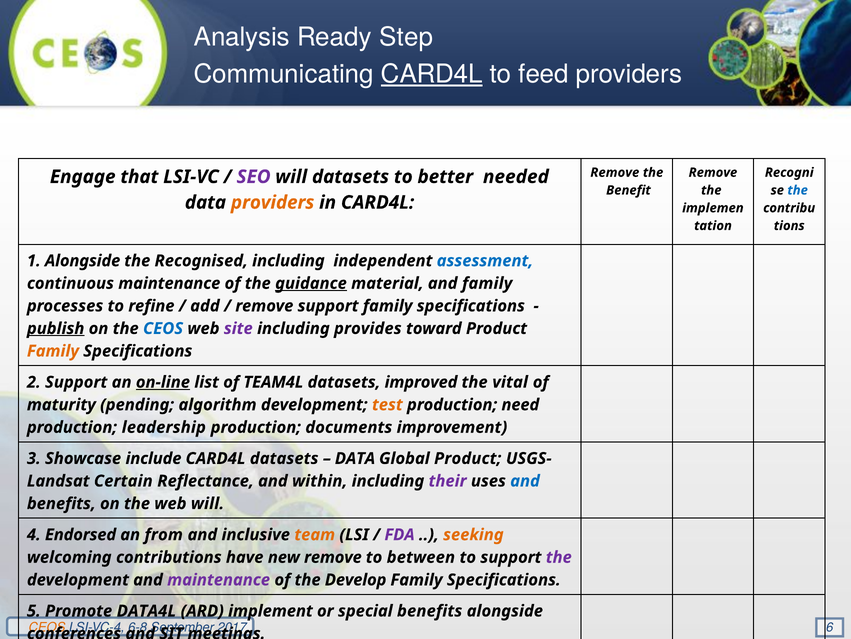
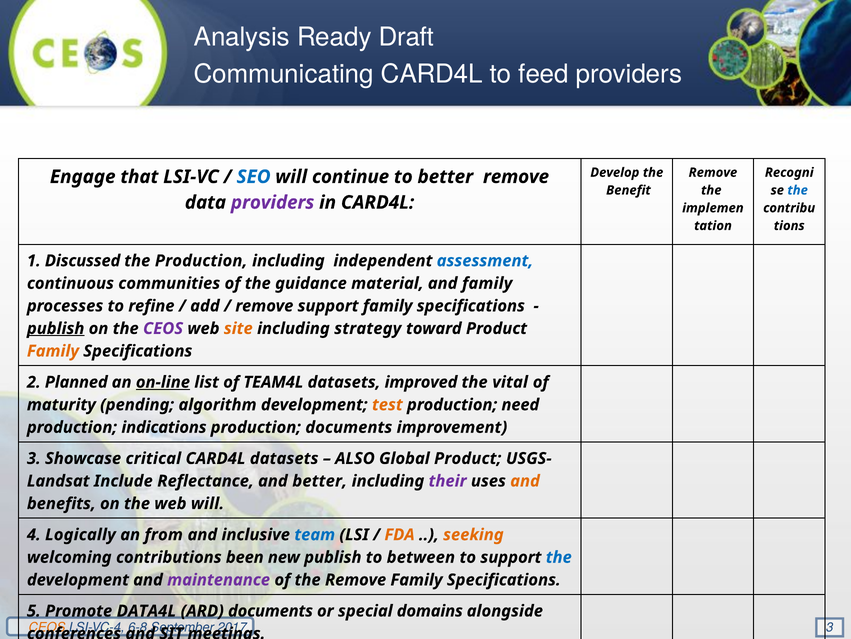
Step: Step -> Draft (406, 37)
CARD4L underline: present -> none (432, 74)
Remove: Remove -> Develop (615, 172)
SEO colour: purple -> blue (254, 177)
will datasets: datasets -> continue (351, 177)
better needed: needed -> remove (516, 177)
providers colour: orange -> purple (273, 202)
1 Alongside: Alongside -> Discussed (83, 260)
the Recognised: Recognised -> Production (201, 260)
continuous maintenance: maintenance -> communities (169, 283)
guidance underline: present -> none (311, 283)
CEOS colour: blue -> purple (163, 328)
site colour: purple -> orange (238, 328)
provides: provides -> strategy (368, 328)
2 Support: Support -> Planned (76, 382)
leadership: leadership -> indications (164, 427)
include: include -> critical (153, 458)
DATA: DATA -> ALSO (355, 458)
Certain: Certain -> Include (123, 481)
and within: within -> better (320, 481)
and colour: blue -> orange (525, 481)
Endorsed: Endorsed -> Logically (80, 534)
team colour: orange -> blue (315, 534)
FDA colour: purple -> orange (400, 534)
have: have -> been (245, 557)
new remove: remove -> publish (333, 557)
the colour: purple -> blue (559, 557)
the Develop: Develop -> Remove (356, 579)
ARD implement: implement -> documents (270, 610)
special benefits: benefits -> domains (430, 610)
6: 6 -> 3 (830, 627)
